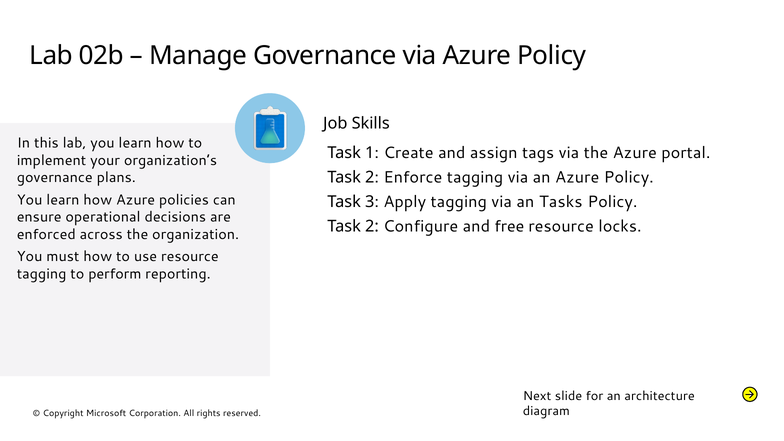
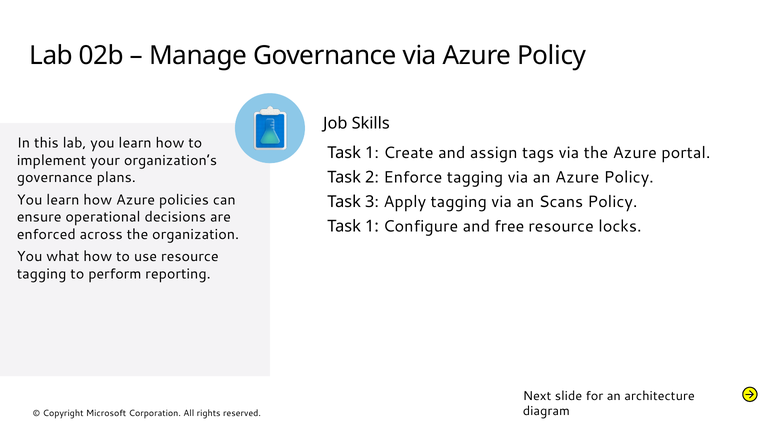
Tasks: Tasks -> Scans (561, 202)
2: 2 -> 1 (372, 226)
must: must -> what (63, 257)
